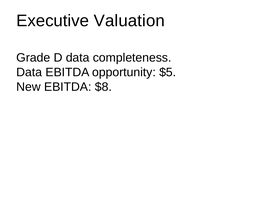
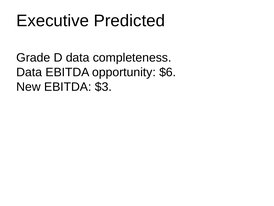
Valuation: Valuation -> Predicted (129, 21)
$5: $5 -> $6 (168, 72)
$8: $8 -> $3 (103, 87)
